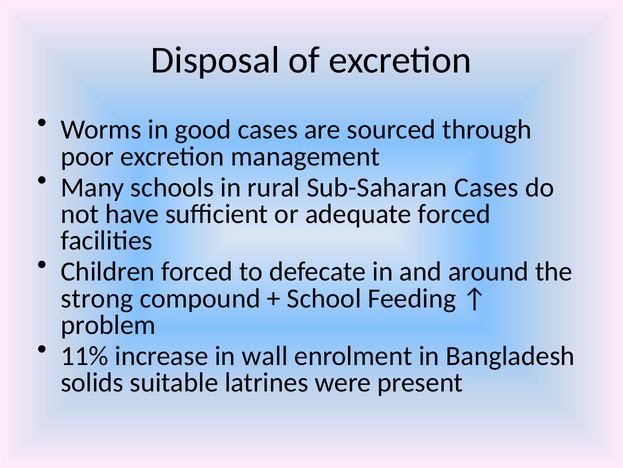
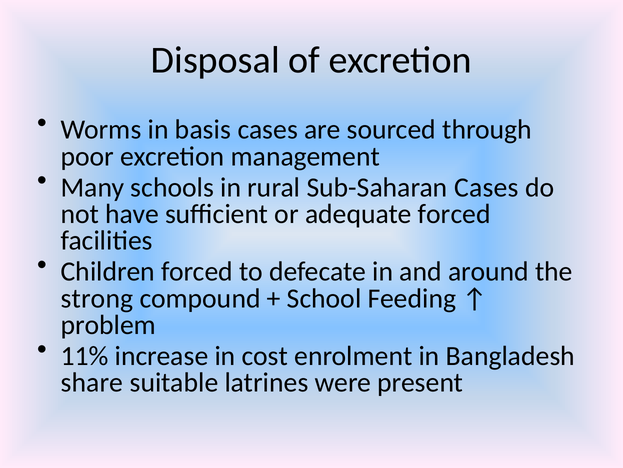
good: good -> basis (203, 130)
wall: wall -> cost (265, 356)
solids: solids -> share (92, 382)
